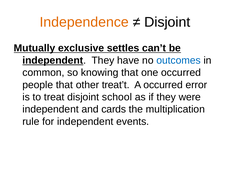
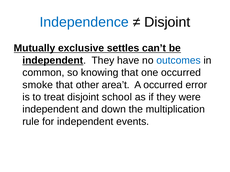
Independence colour: orange -> blue (84, 22)
people: people -> smoke (38, 85)
treat’t: treat’t -> area’t (116, 85)
cards: cards -> down (114, 110)
